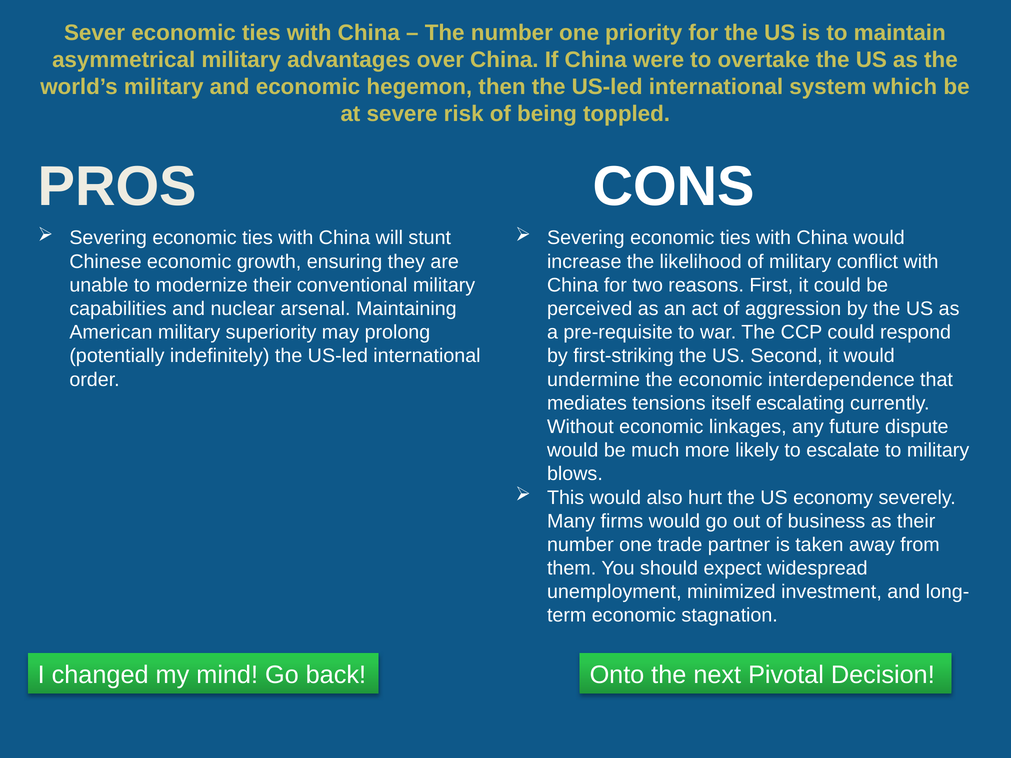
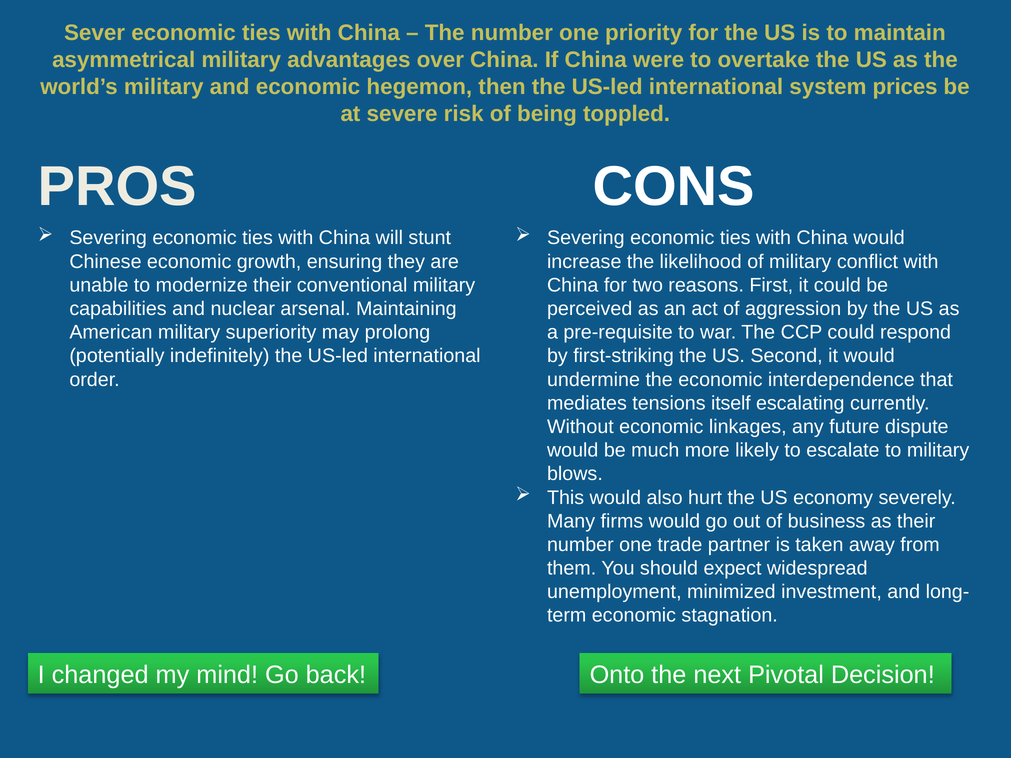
which: which -> prices (905, 87)
